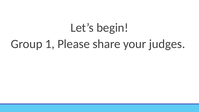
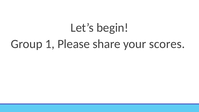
judges: judges -> scores (167, 44)
